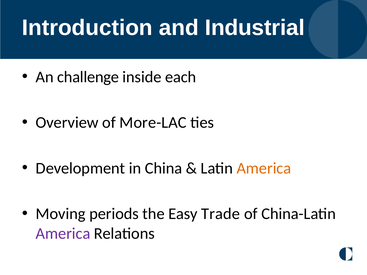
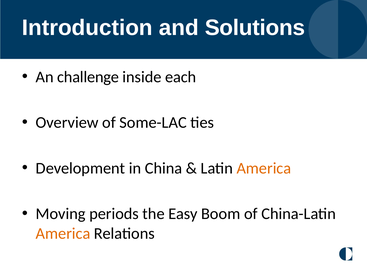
Industrial: Industrial -> Solutions (255, 28)
More-LAC: More-LAC -> Some-LAC (153, 123)
Trade: Trade -> Boom (221, 214)
America colour: purple -> orange (63, 234)
